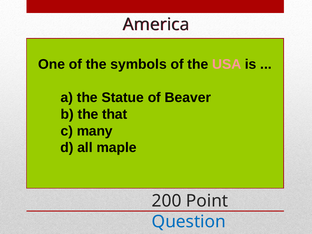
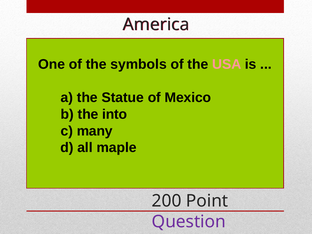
Beaver: Beaver -> Mexico (188, 98)
that: that -> into (115, 114)
Question colour: blue -> purple (189, 222)
